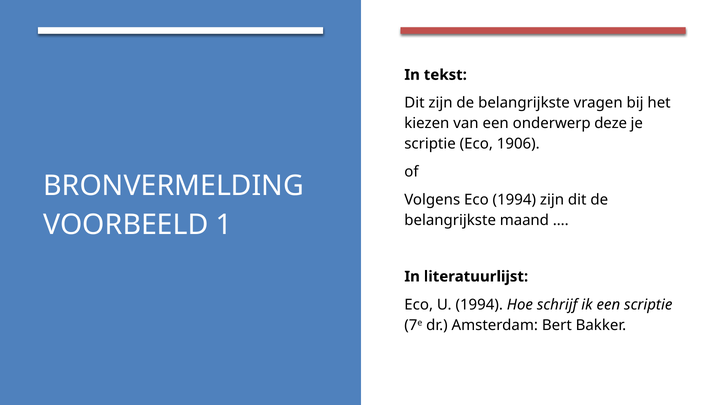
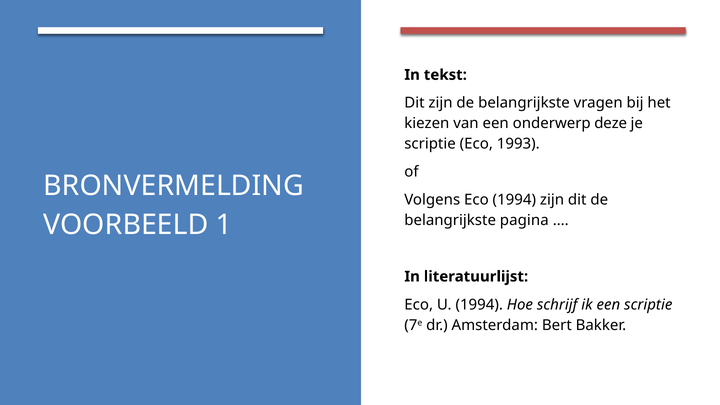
1906: 1906 -> 1993 (518, 144)
maand: maand -> pagina (524, 220)
